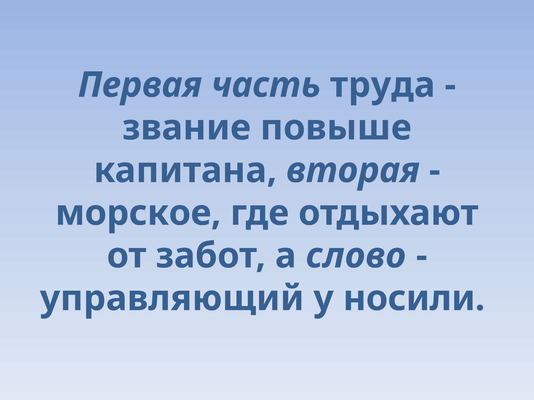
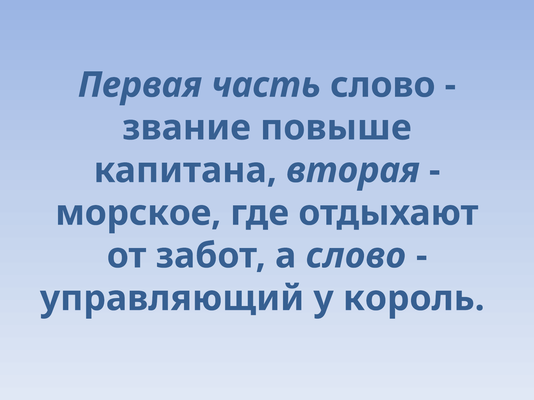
часть труда: труда -> слово (383, 85)
носили: носили -> король (414, 299)
